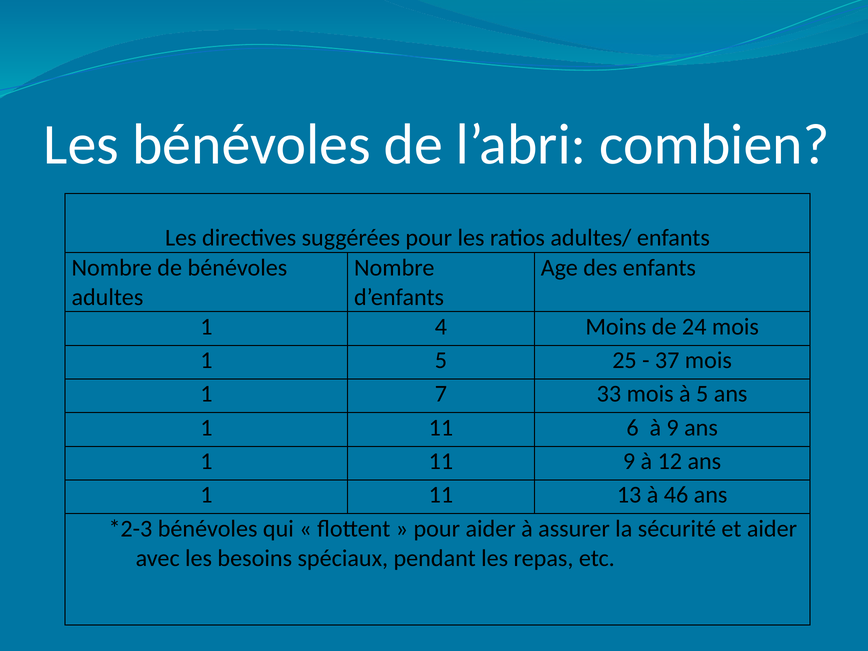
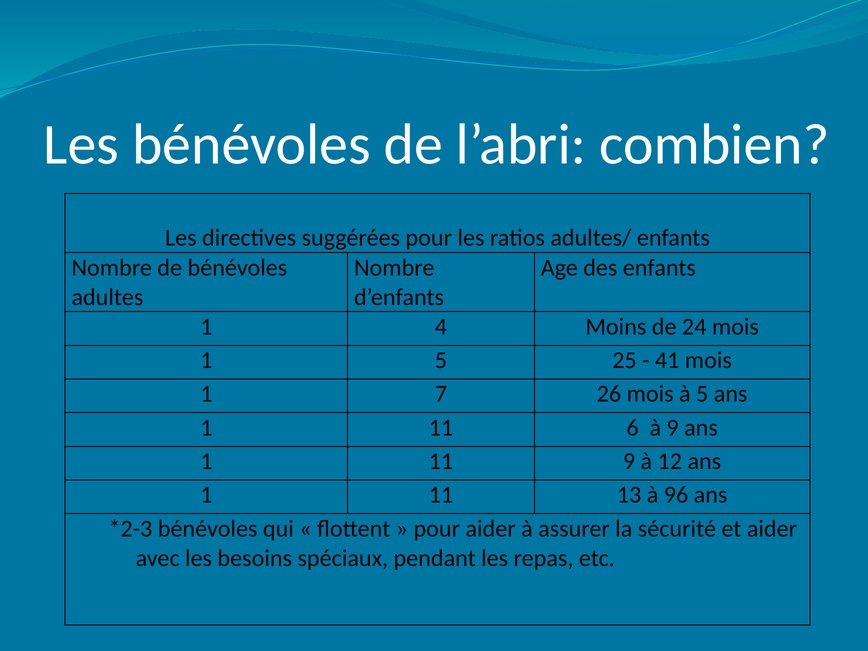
37: 37 -> 41 (667, 360)
33: 33 -> 26 (609, 394)
46: 46 -> 96 (676, 495)
